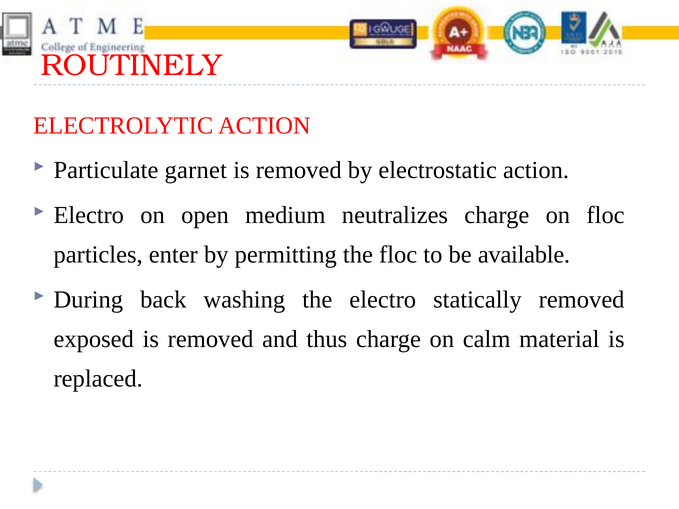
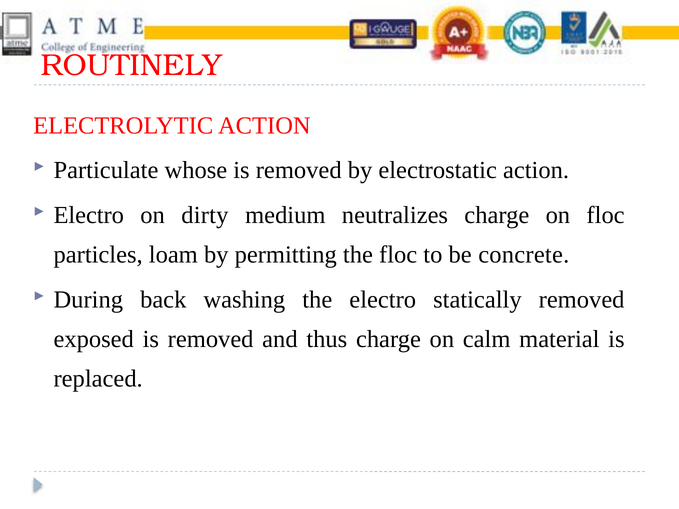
garnet: garnet -> whose (196, 170)
open: open -> dirty (205, 215)
enter: enter -> loam (173, 255)
available: available -> concrete (524, 255)
